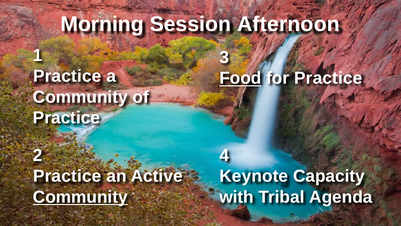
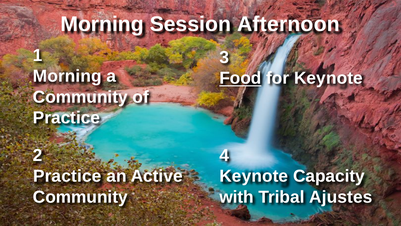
Practice: Practice -> Morning (67, 76)
for Practice: Practice -> Keynote (328, 78)
Community underline: present -> none (80, 197)
Agenda: Agenda -> Ajustes (341, 197)
